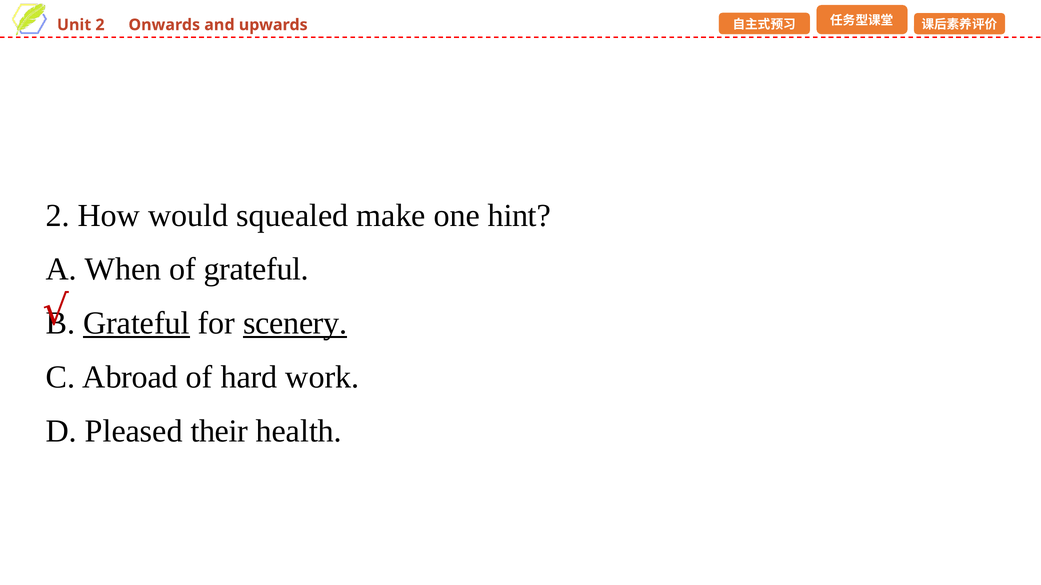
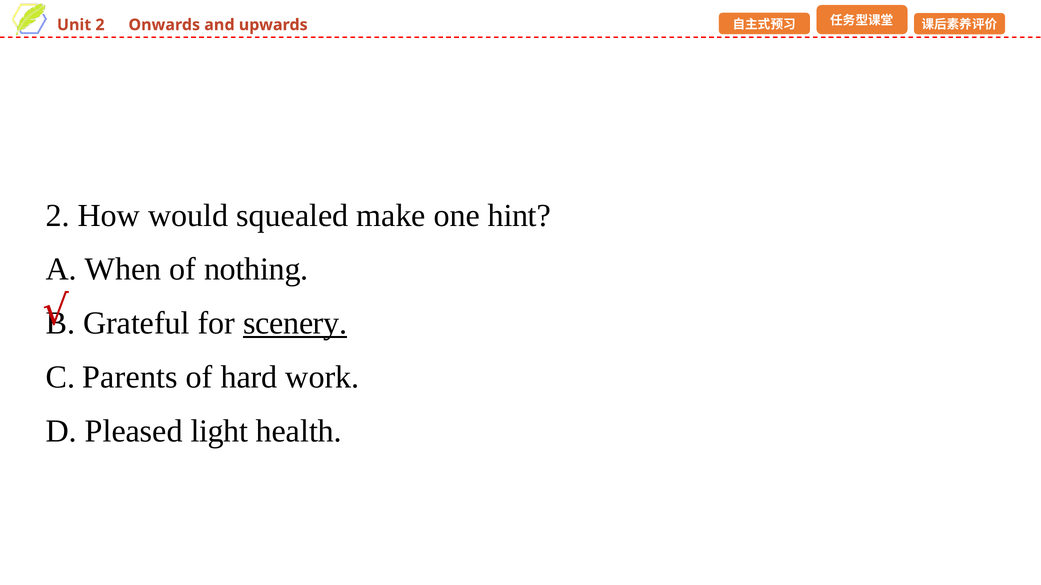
of grateful: grateful -> nothing (256, 270)
Grateful underline: present -> none (136, 324)
Abroad: Abroad -> Parents (130, 378)
their: their -> light (219, 432)
